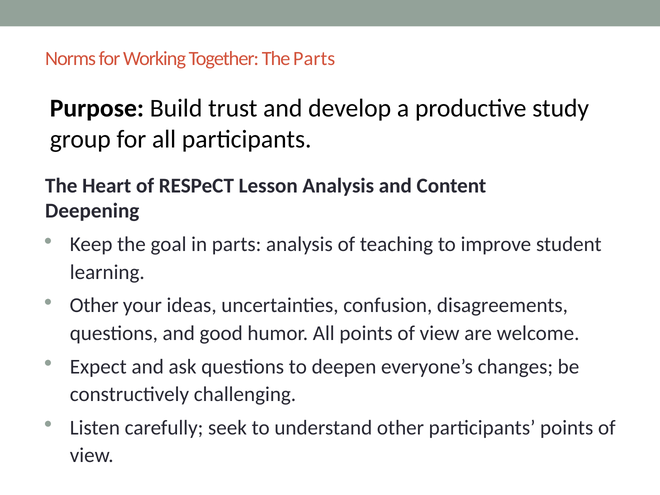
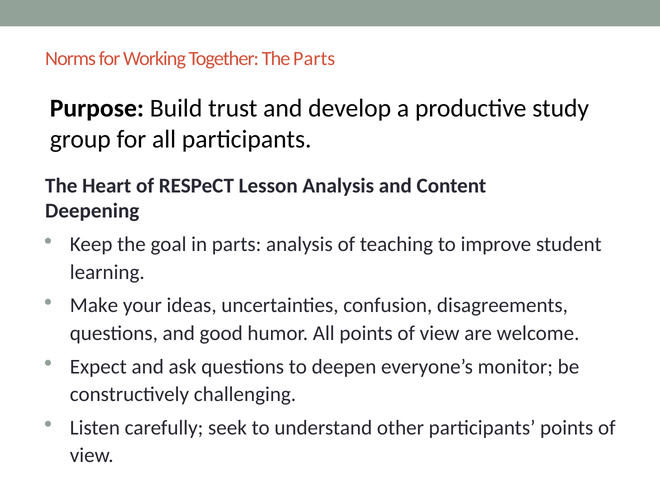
Other: Other -> Make (94, 305)
changes: changes -> monitor (515, 367)
